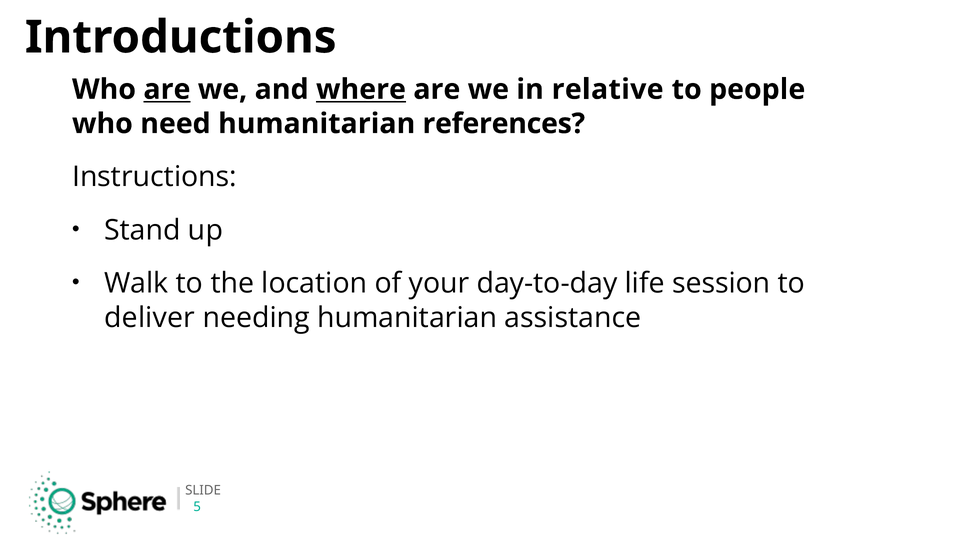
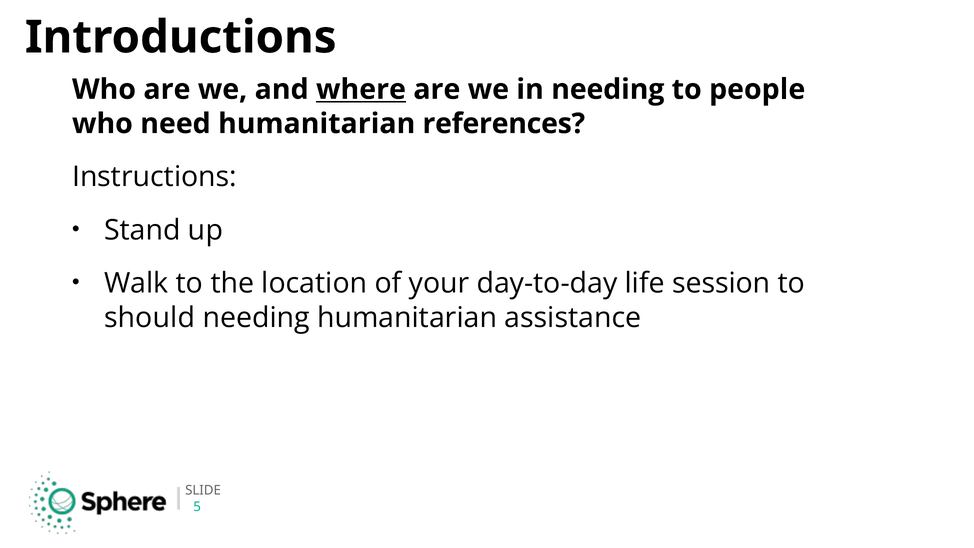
are underline: present -> none (167, 89)
in relative: relative -> needing (608, 89)
deliver: deliver -> should (150, 318)
